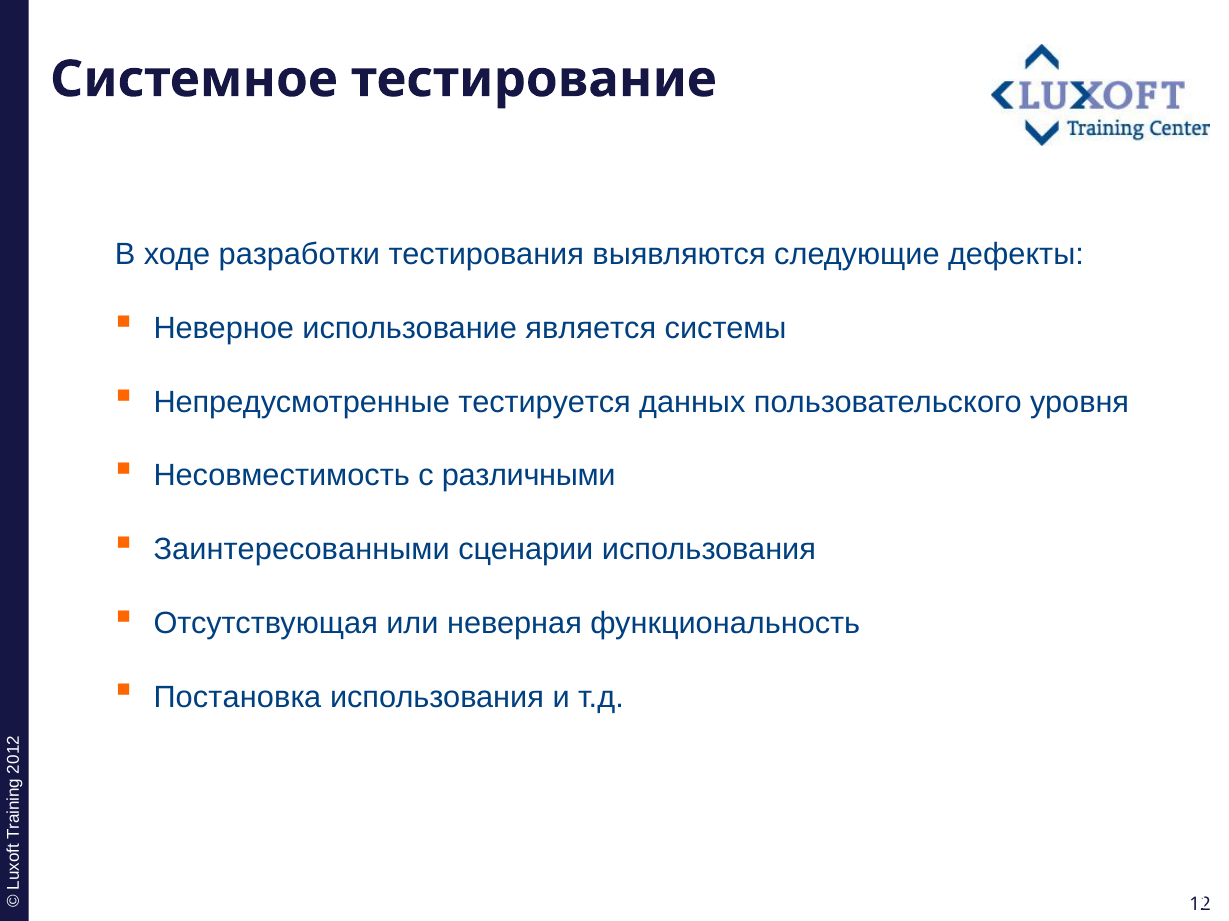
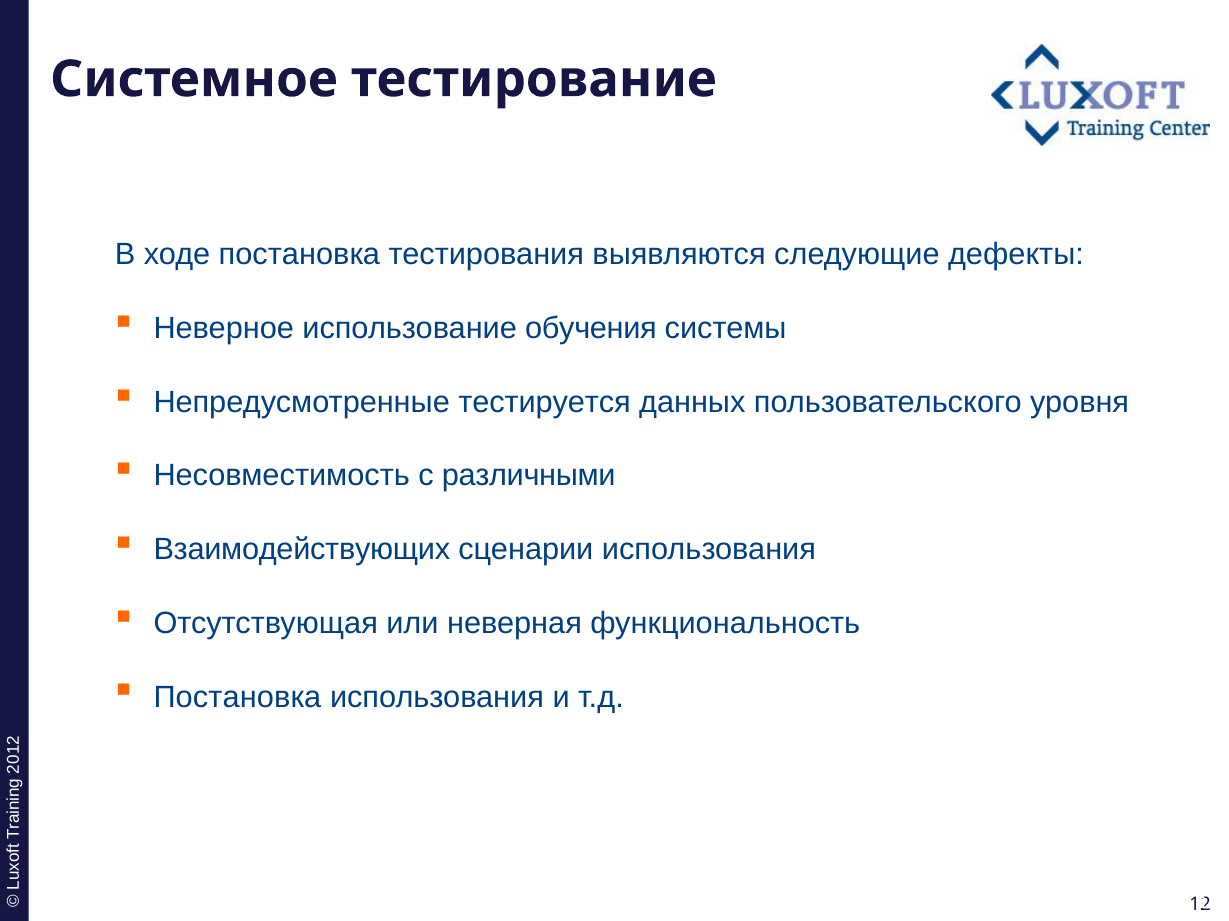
ходе разработки: разработки -> постановка (299, 255)
является: является -> обучения (591, 329)
Заинтересованными: Заинтересованными -> Взаимодействующих (302, 550)
